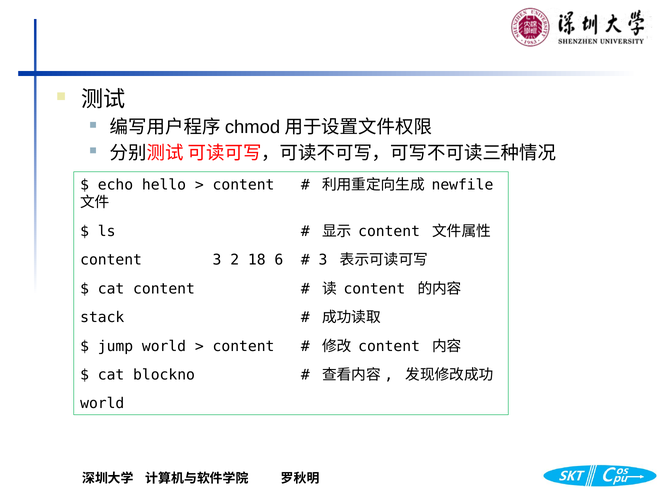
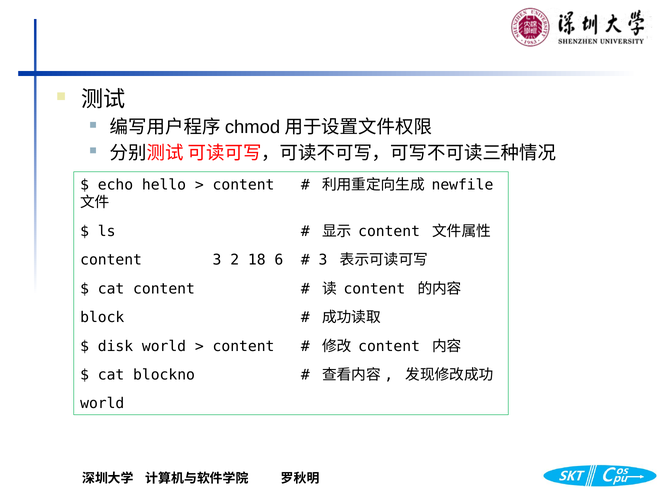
stack: stack -> block (102, 317)
jump: jump -> disk (115, 346)
